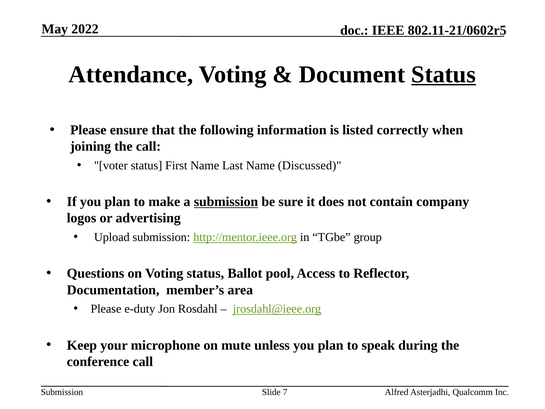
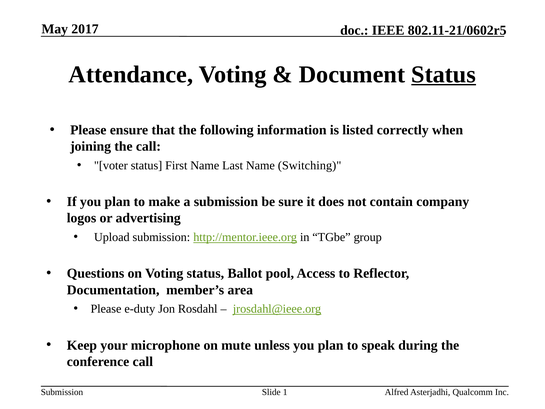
2022: 2022 -> 2017 (85, 29)
Discussed: Discussed -> Switching (310, 165)
submission underline: present -> none (226, 202)
7: 7 -> 1 (285, 392)
